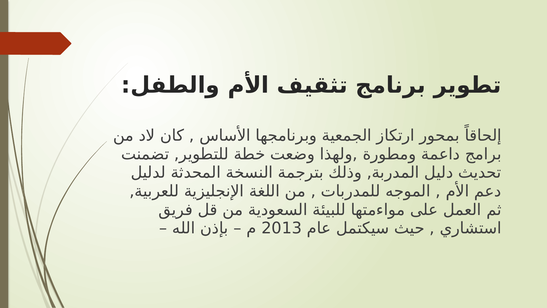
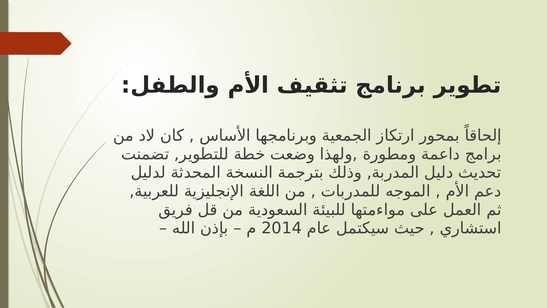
2013: 2013 -> 2014 (282, 228)
